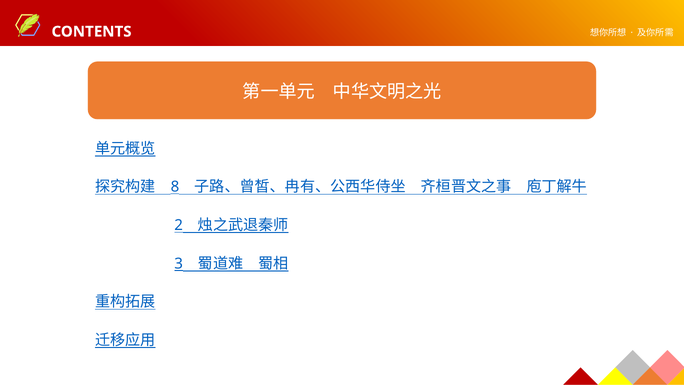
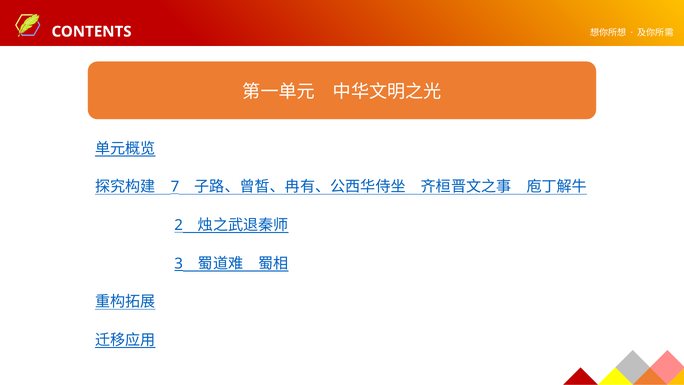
8: 8 -> 7 (175, 187)
